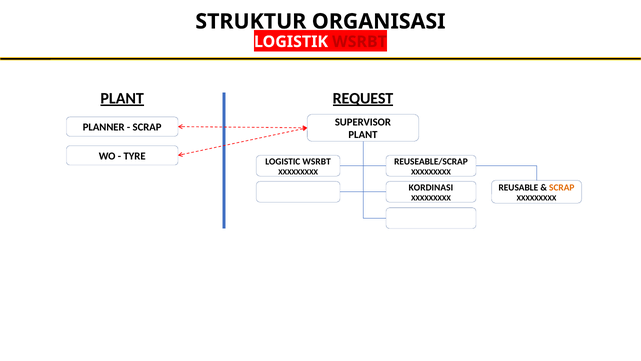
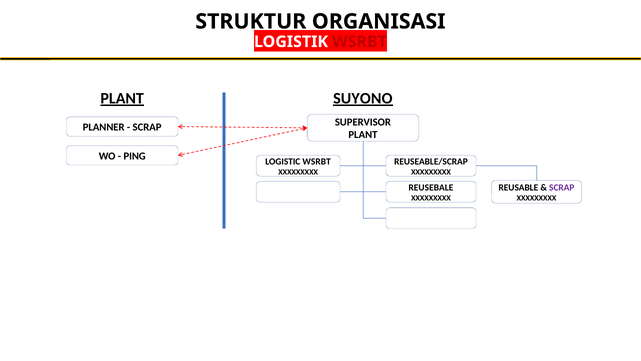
REQUEST: REQUEST -> SUYONO (363, 98)
TYRE: TYRE -> PING (135, 156)
KORDINASI: KORDINASI -> REUSEBALE (431, 187)
SCRAP colour: orange -> purple (562, 187)
